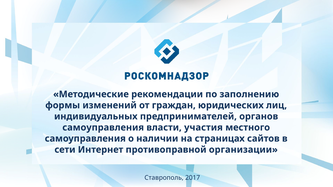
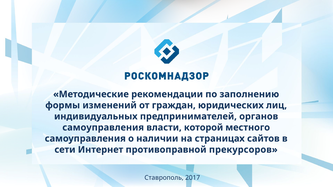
участия: участия -> которой (204, 128)
организации: организации -> прекурсоров (243, 150)
